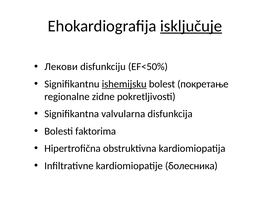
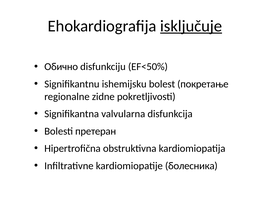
Лекови: Лекови -> Обично (61, 67)
ishemijsku underline: present -> none (124, 84)
faktorima: faktorima -> претеран (96, 132)
